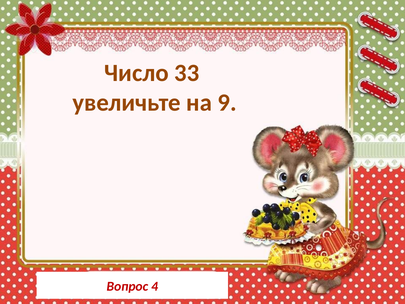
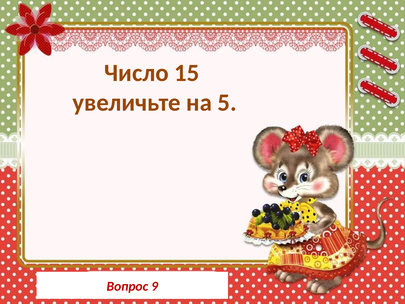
33: 33 -> 15 (187, 73)
9: 9 -> 5 (227, 103)
4: 4 -> 9 (155, 286)
